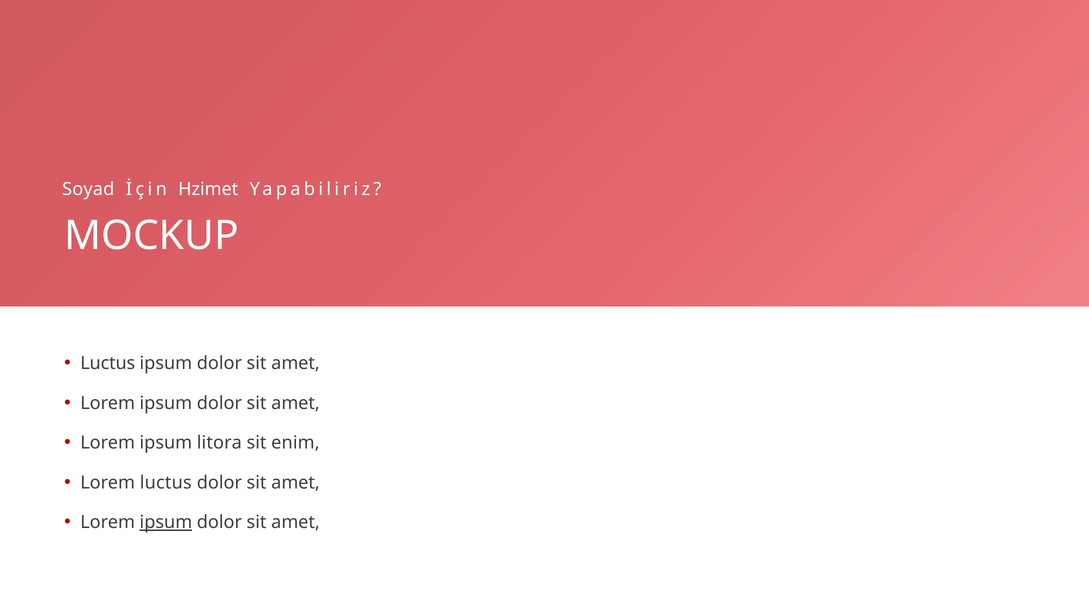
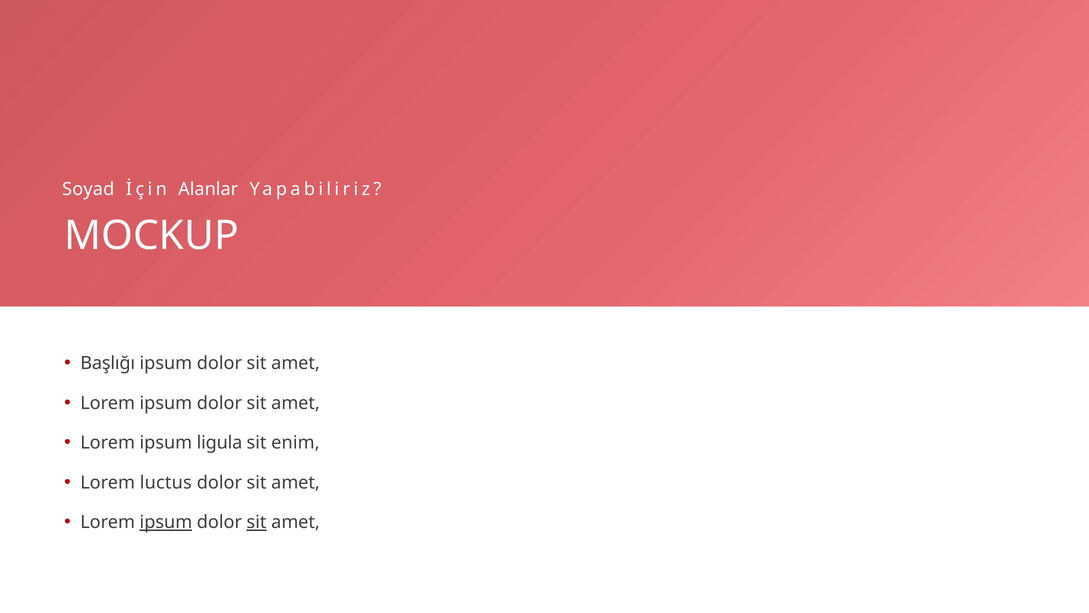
Hzimet: Hzimet -> Alanlar (208, 189)
Luctus: Luctus -> Başlığı (108, 363)
litora: litora -> ligula (220, 443)
sit underline: none -> present (257, 522)
